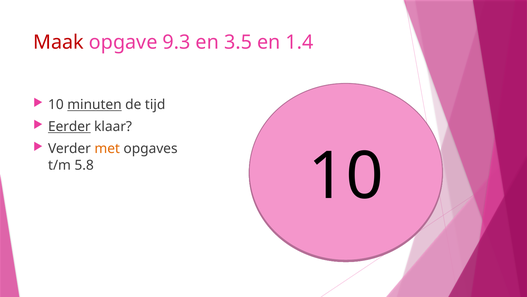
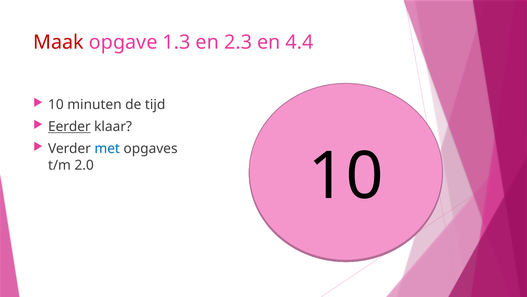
9.3: 9.3 -> 1.3 (177, 42)
3.5: 3.5 -> 2.3 (238, 42)
1.4: 1.4 -> 4.4 (300, 42)
minuten underline: present -> none (94, 105)
met colour: orange -> blue (107, 148)
5.8: 5.8 -> 2.0 (84, 165)
